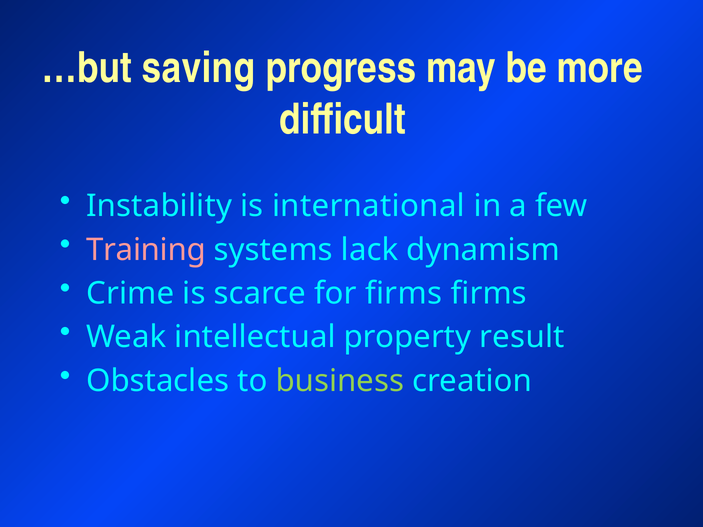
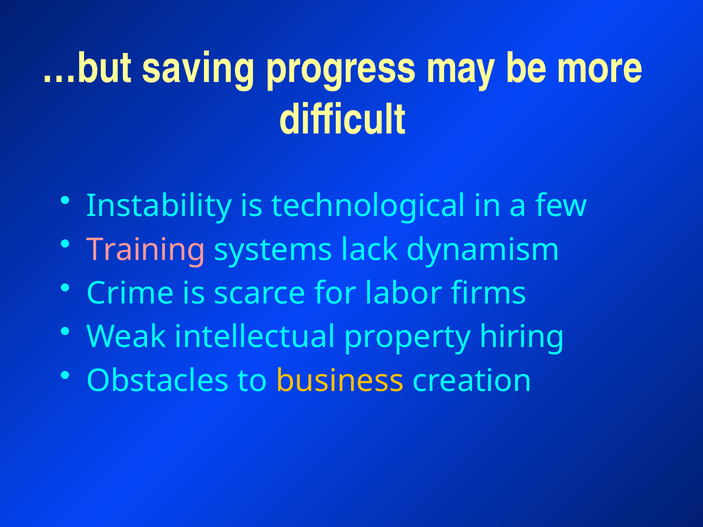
international: international -> technological (369, 206)
for firms: firms -> labor (404, 294)
result: result -> hiring (522, 337)
business colour: light green -> yellow (340, 381)
